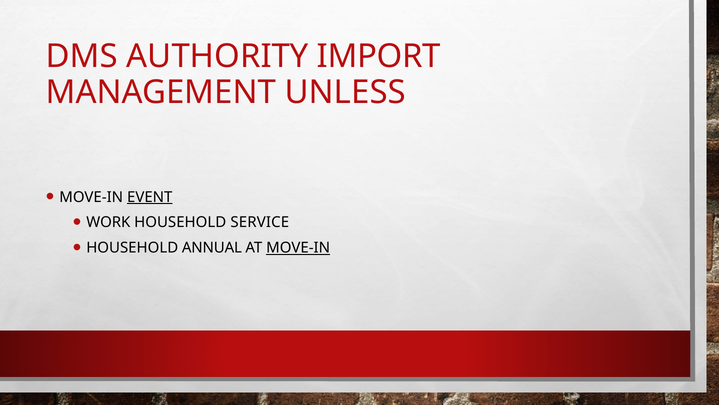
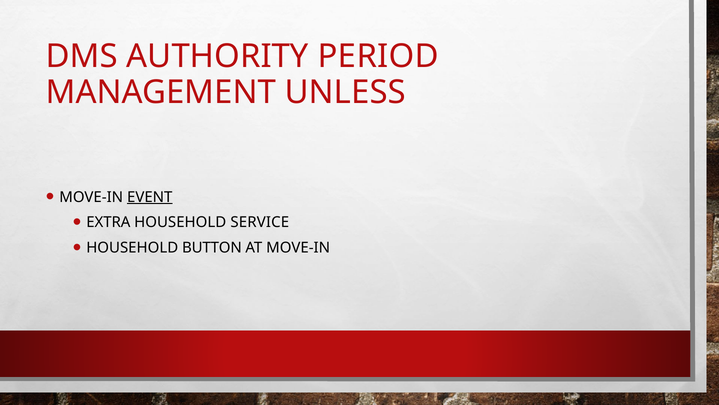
IMPORT: IMPORT -> PERIOD (378, 56)
WORK: WORK -> EXTRA (108, 222)
ANNUAL: ANNUAL -> BUTTON (212, 248)
MOVE-IN underline: present -> none (298, 248)
